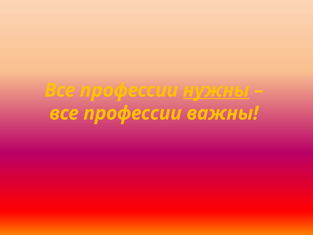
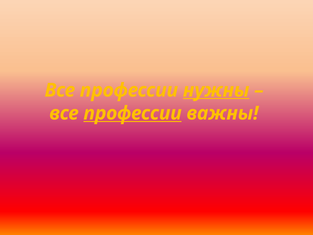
профессии underline: none -> present (133, 113)
